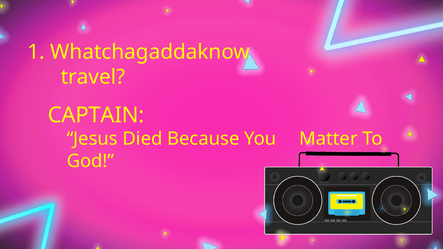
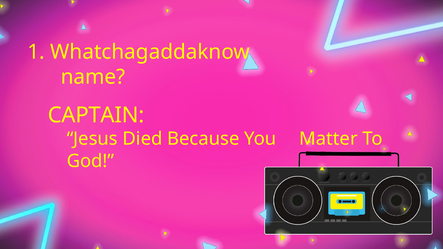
travel: travel -> name (93, 77)
